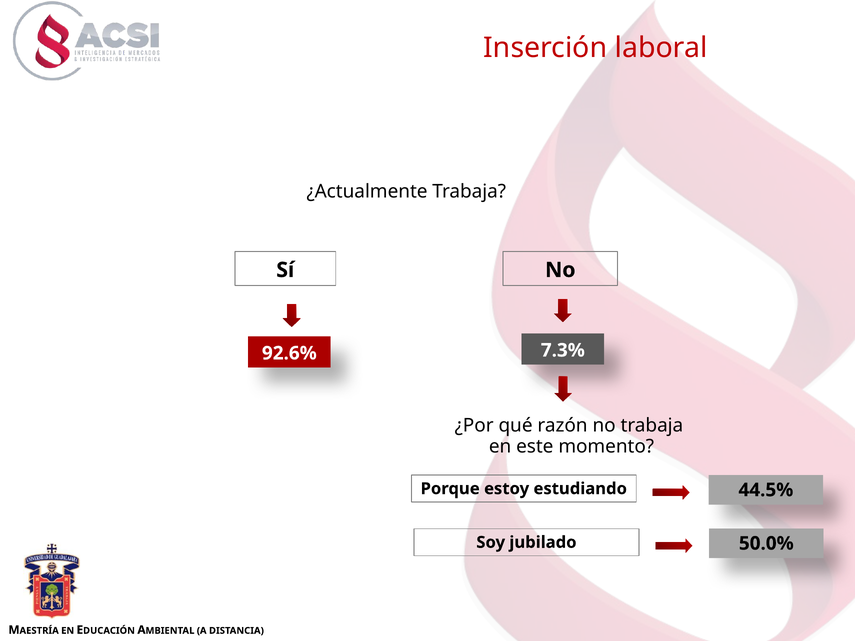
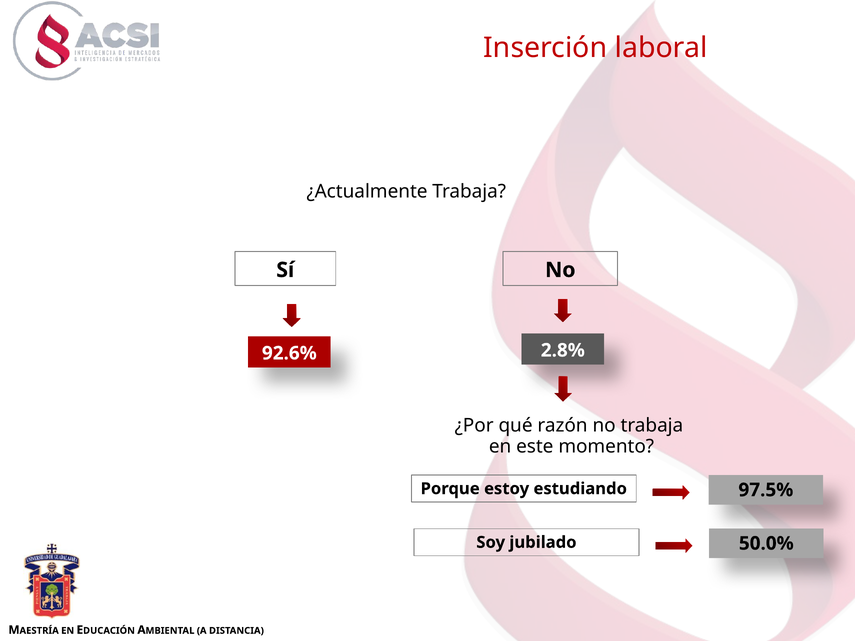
7.3%: 7.3% -> 2.8% (563, 350)
44.5%: 44.5% -> 97.5% (766, 490)
